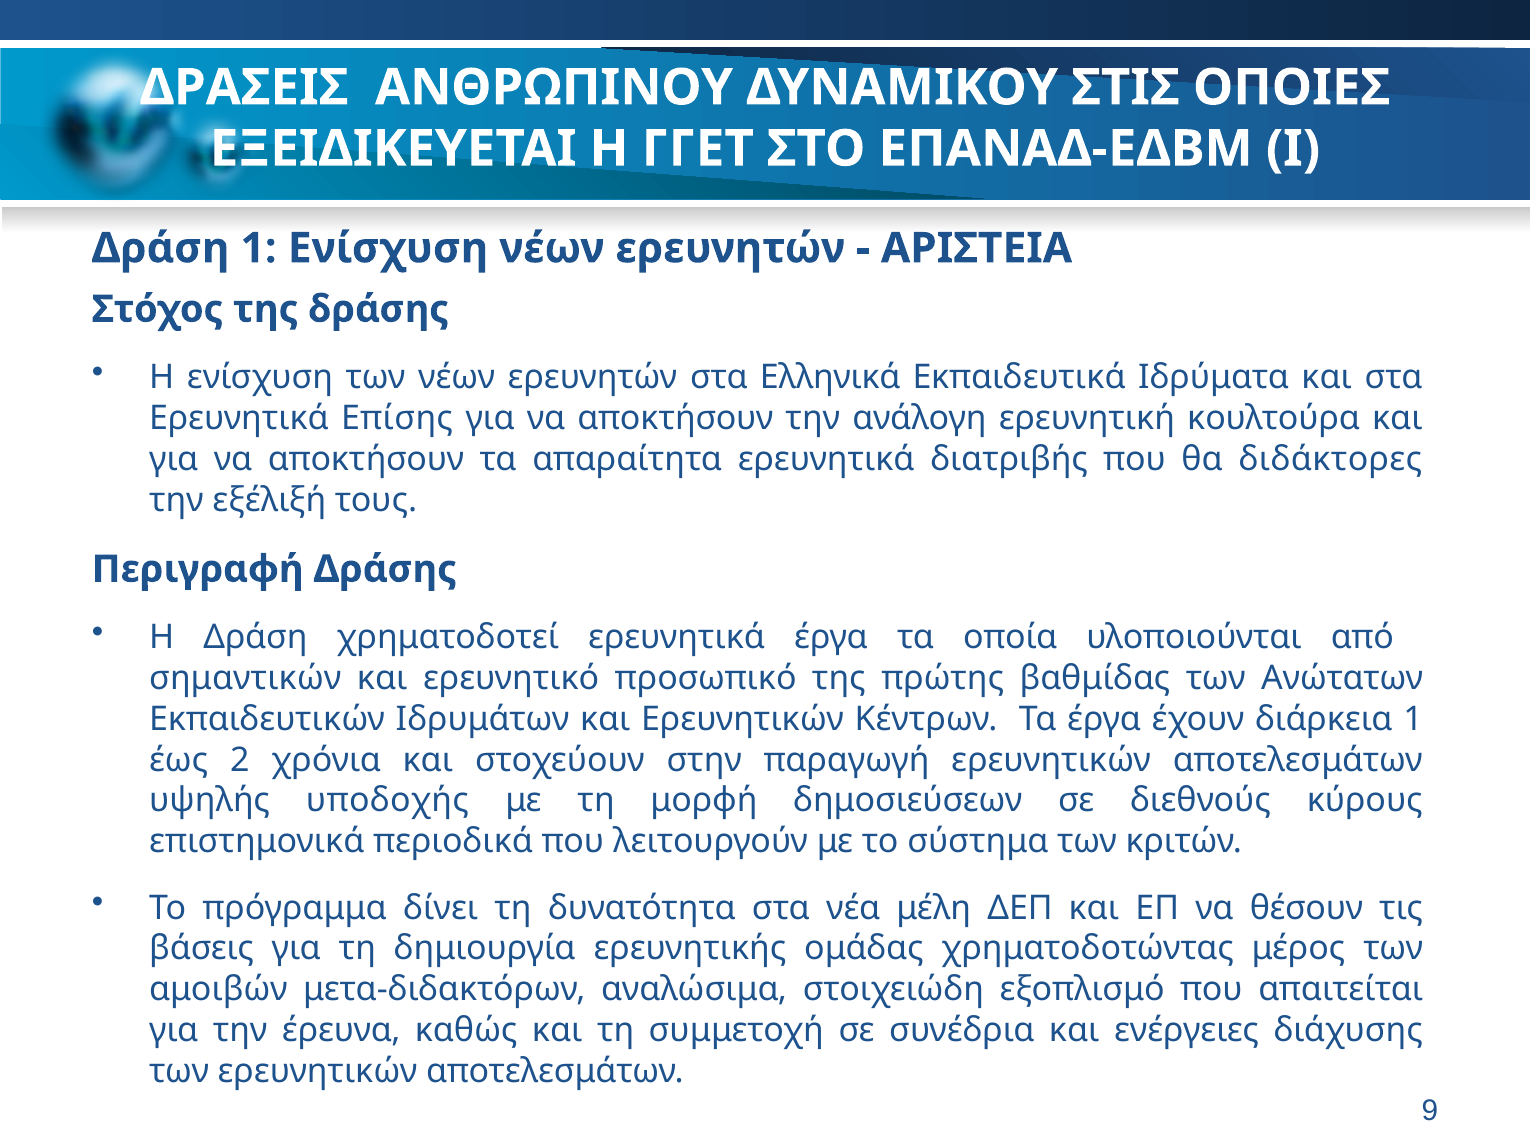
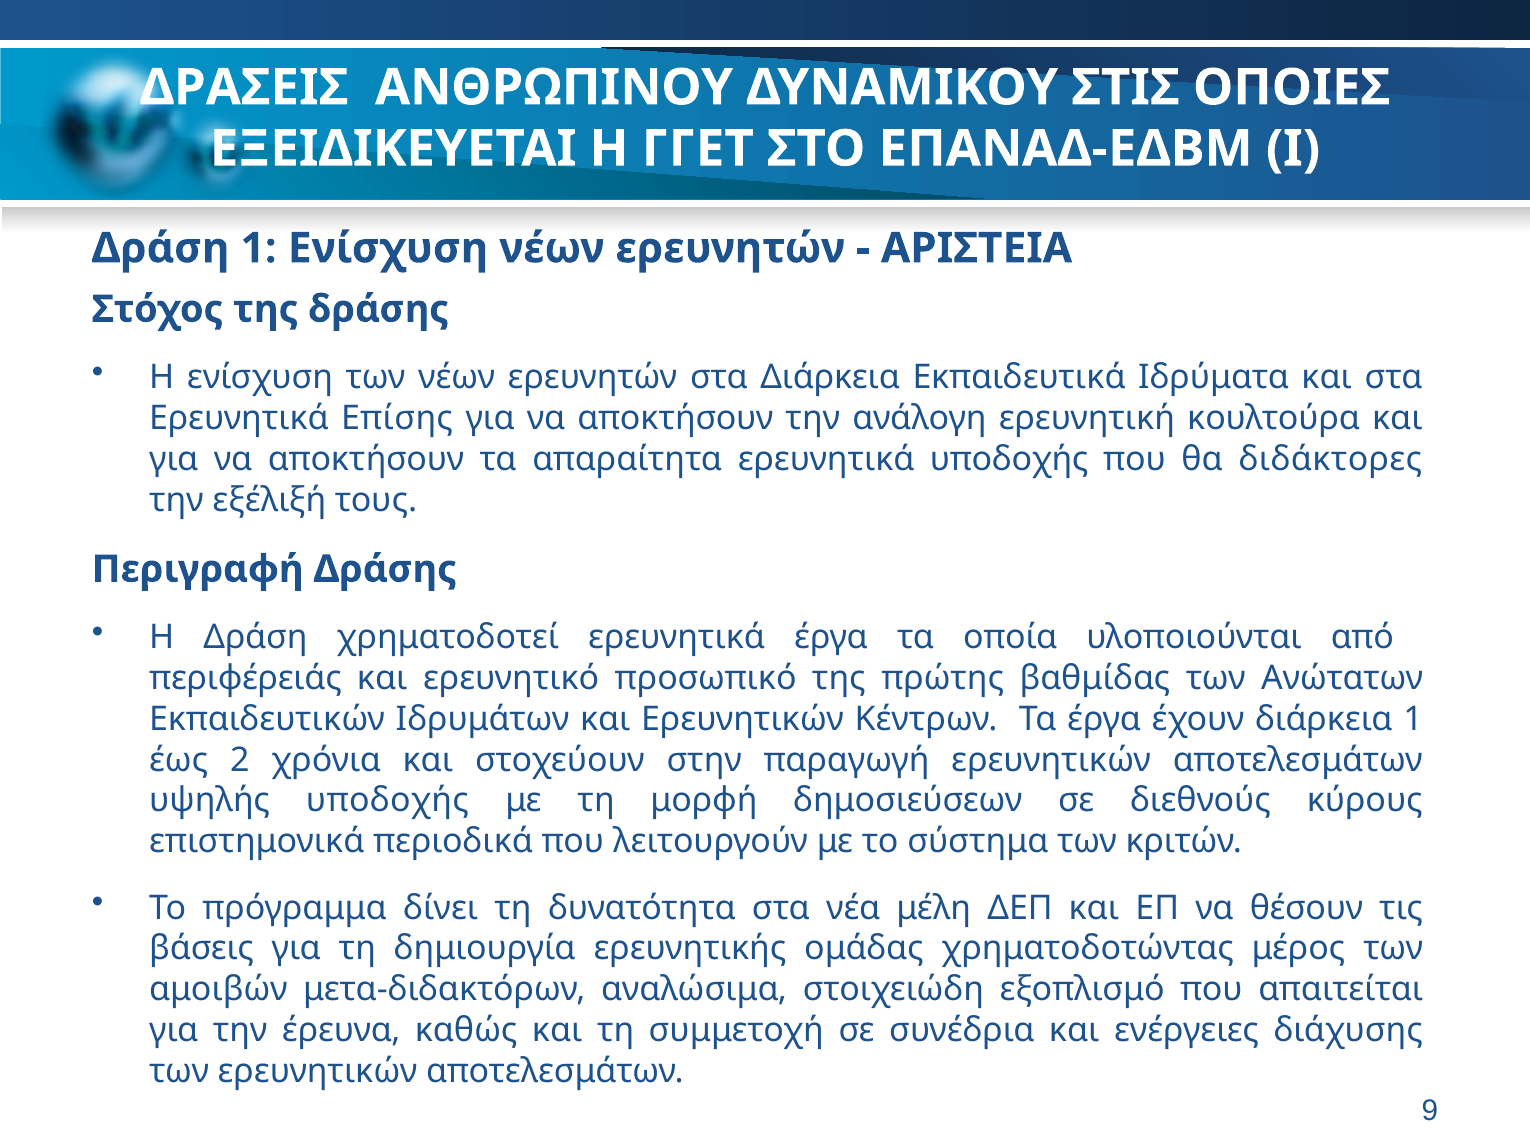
στα Ελληνικά: Ελληνικά -> Διάρκεια (830, 378)
ερευνητικά διατριβής: διατριβής -> υποδοχής (1009, 459)
σημαντικών: σημαντικών -> περιφέρειάς (246, 679)
